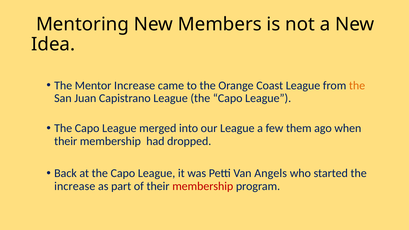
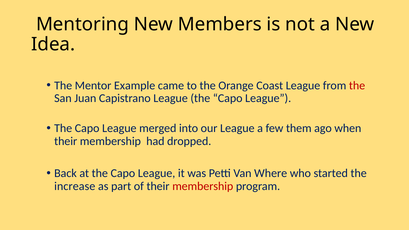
Mentor Increase: Increase -> Example (135, 86)
the colour: orange -> red (357, 86)
Angels: Angels -> Where (271, 173)
